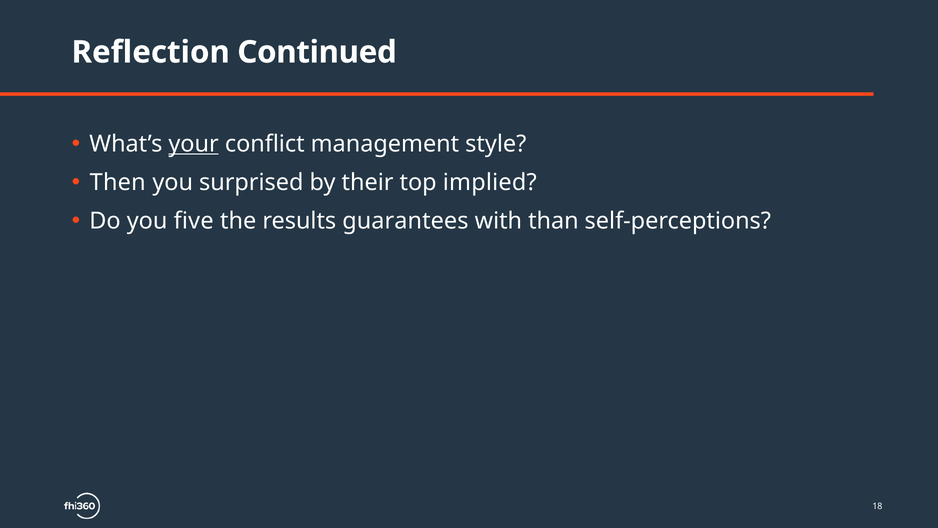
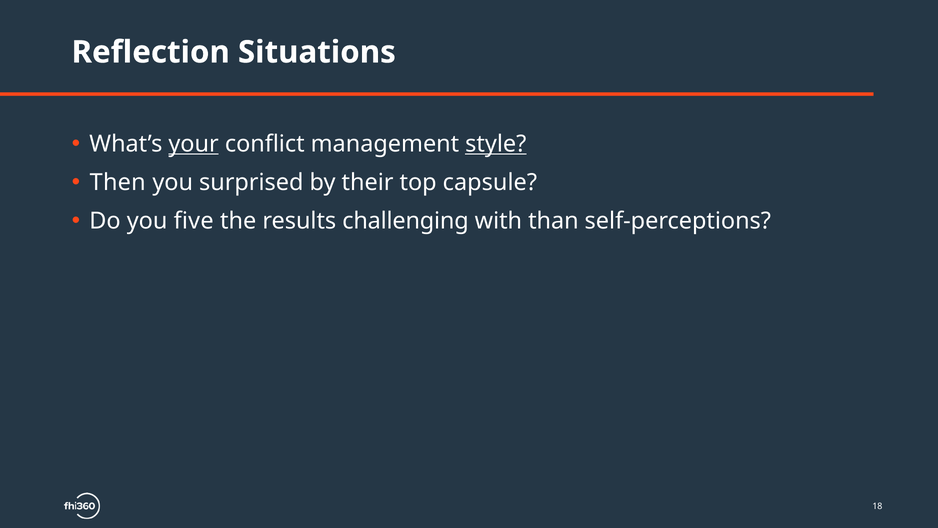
Continued: Continued -> Situations (317, 52)
style underline: none -> present (496, 144)
implied: implied -> capsule (490, 182)
guarantees: guarantees -> challenging (406, 221)
